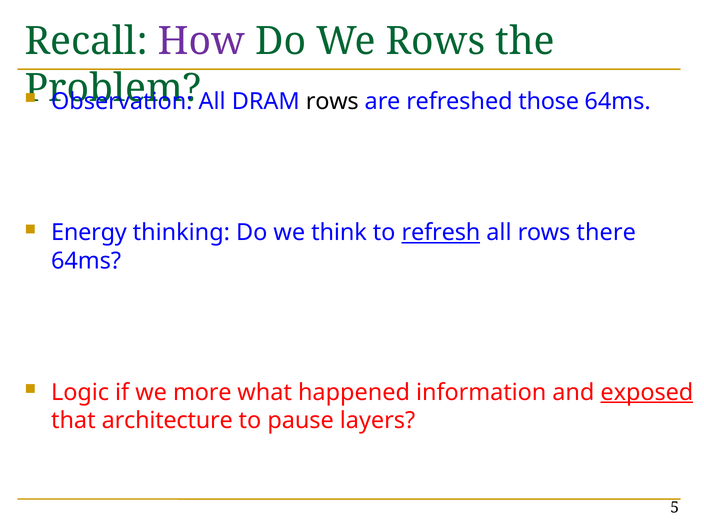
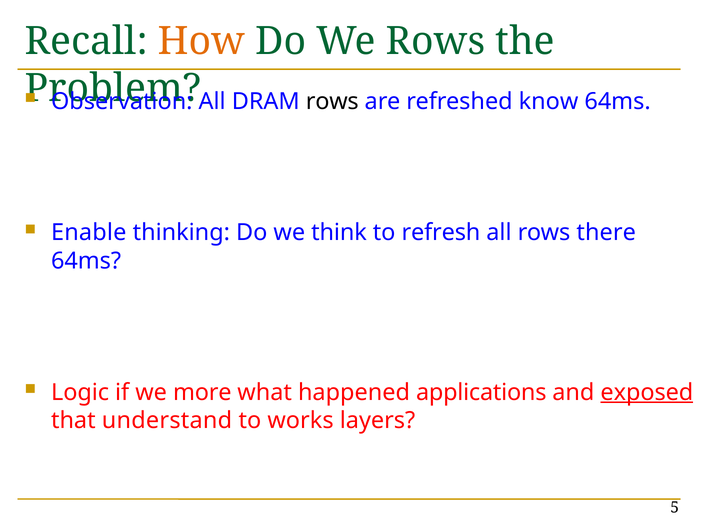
How colour: purple -> orange (201, 41)
those: those -> know (549, 101)
Energy: Energy -> Enable (89, 233)
refresh underline: present -> none (441, 233)
information: information -> applications (481, 392)
architecture: architecture -> understand (167, 420)
pause: pause -> works (301, 420)
